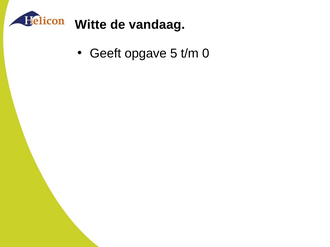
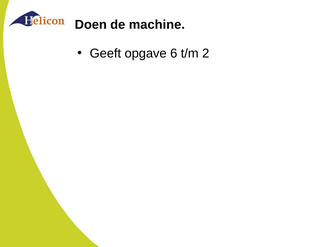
Witte: Witte -> Doen (91, 25)
vandaag: vandaag -> machine (157, 25)
5: 5 -> 6 (174, 53)
0: 0 -> 2 (206, 53)
